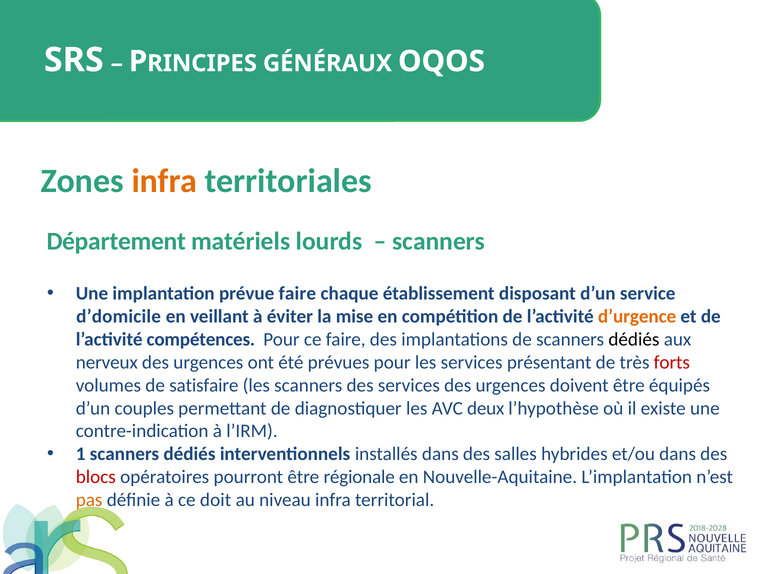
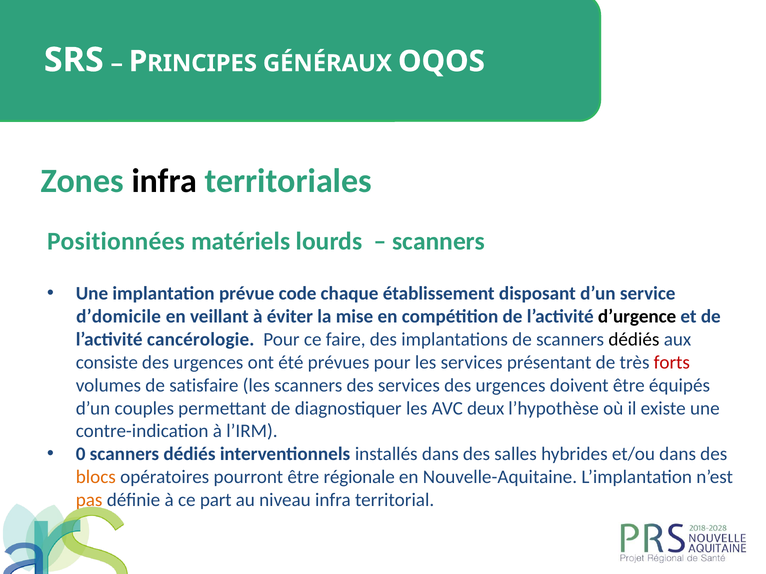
infra colour: orange -> black (164, 181)
Département: Département -> Positionnées (116, 242)
prévue faire: faire -> code (298, 294)
d’urgence colour: orange -> black (637, 317)
compétences: compétences -> cancérologie (201, 340)
nerveux: nerveux -> consiste (107, 363)
1: 1 -> 0 (81, 455)
blocs colour: red -> orange (96, 477)
doit: doit -> part (216, 500)
